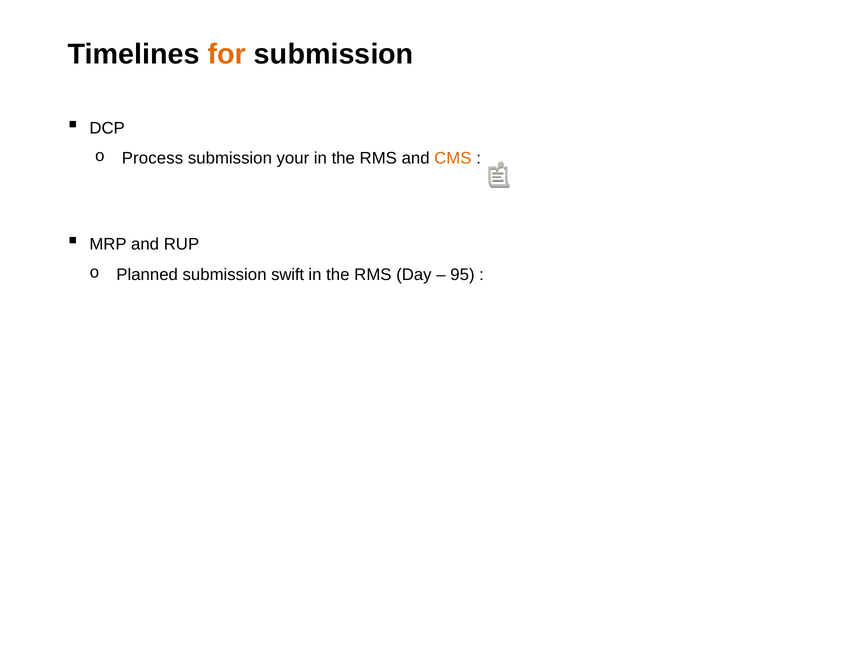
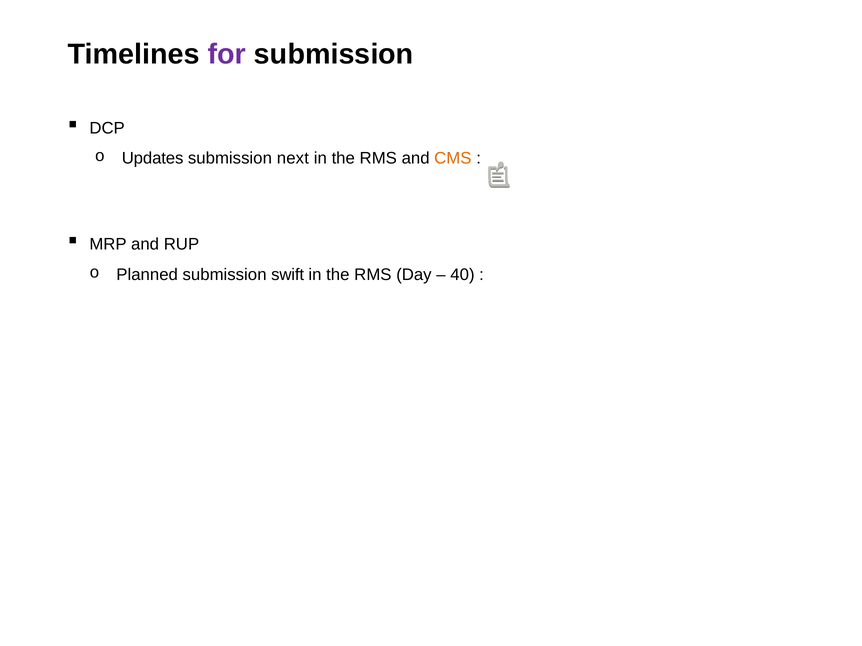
for colour: orange -> purple (227, 55)
Process: Process -> Updates (153, 158)
your: your -> next (293, 158)
95: 95 -> 40 (462, 275)
